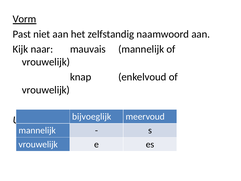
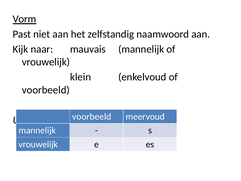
knap: knap -> klein (81, 77)
vrouwelijk: vrouwelijk -> voorbeeld (46, 90)
bijvoeglijk: bijvoeglijk -> voorbeeld (92, 116)
